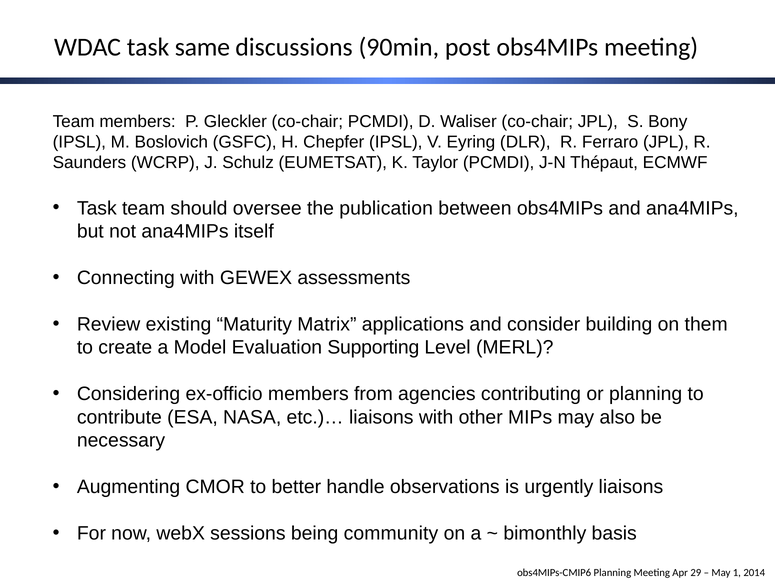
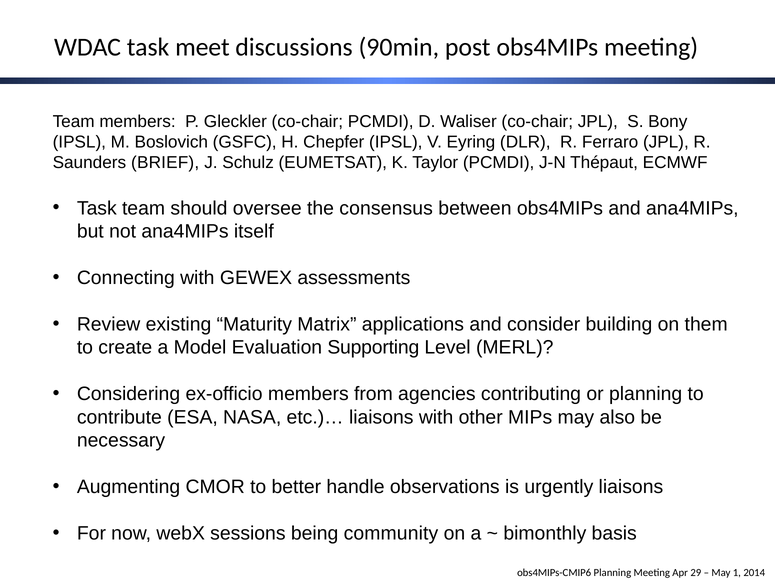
same: same -> meet (202, 47)
WCRP: WCRP -> BRIEF (165, 163)
publication: publication -> consensus (386, 208)
